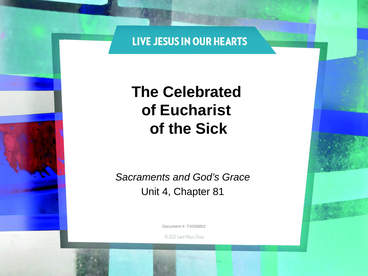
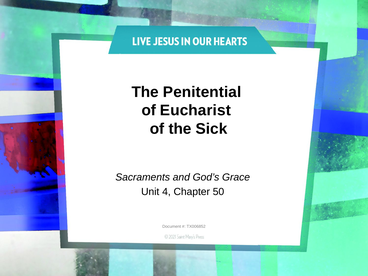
Celebrated: Celebrated -> Penitential (202, 92)
81: 81 -> 50 (218, 192)
